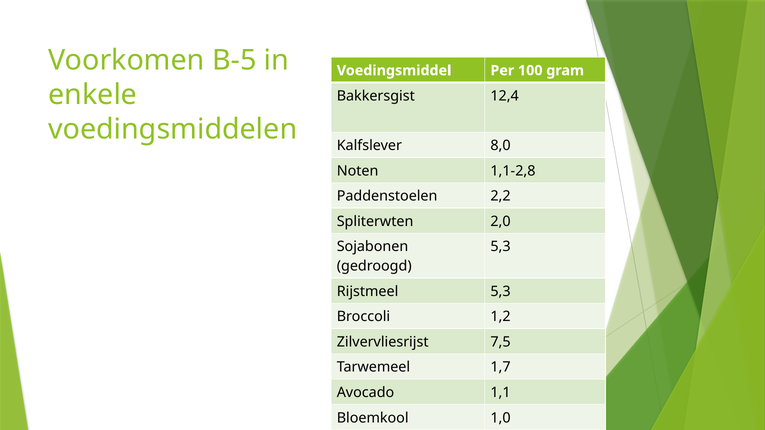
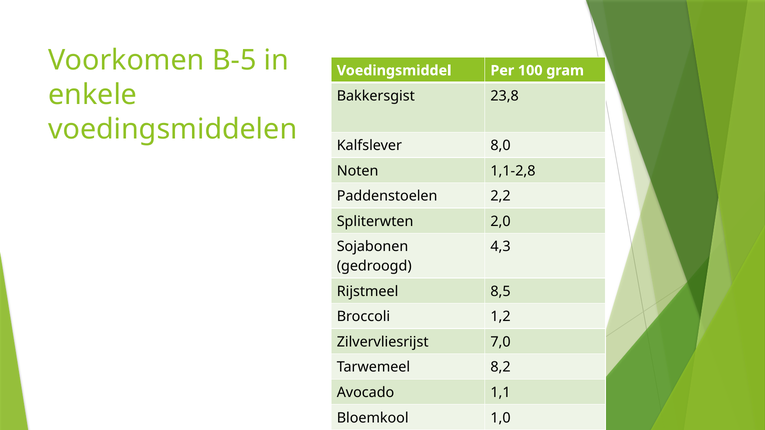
12,4: 12,4 -> 23,8 (505, 96)
5,3: 5,3 -> 4,3 (501, 247)
Rijstmeel 5,3: 5,3 -> 8,5 (501, 292)
7,5: 7,5 -> 7,0 (501, 342)
1,7: 1,7 -> 8,2 (501, 368)
